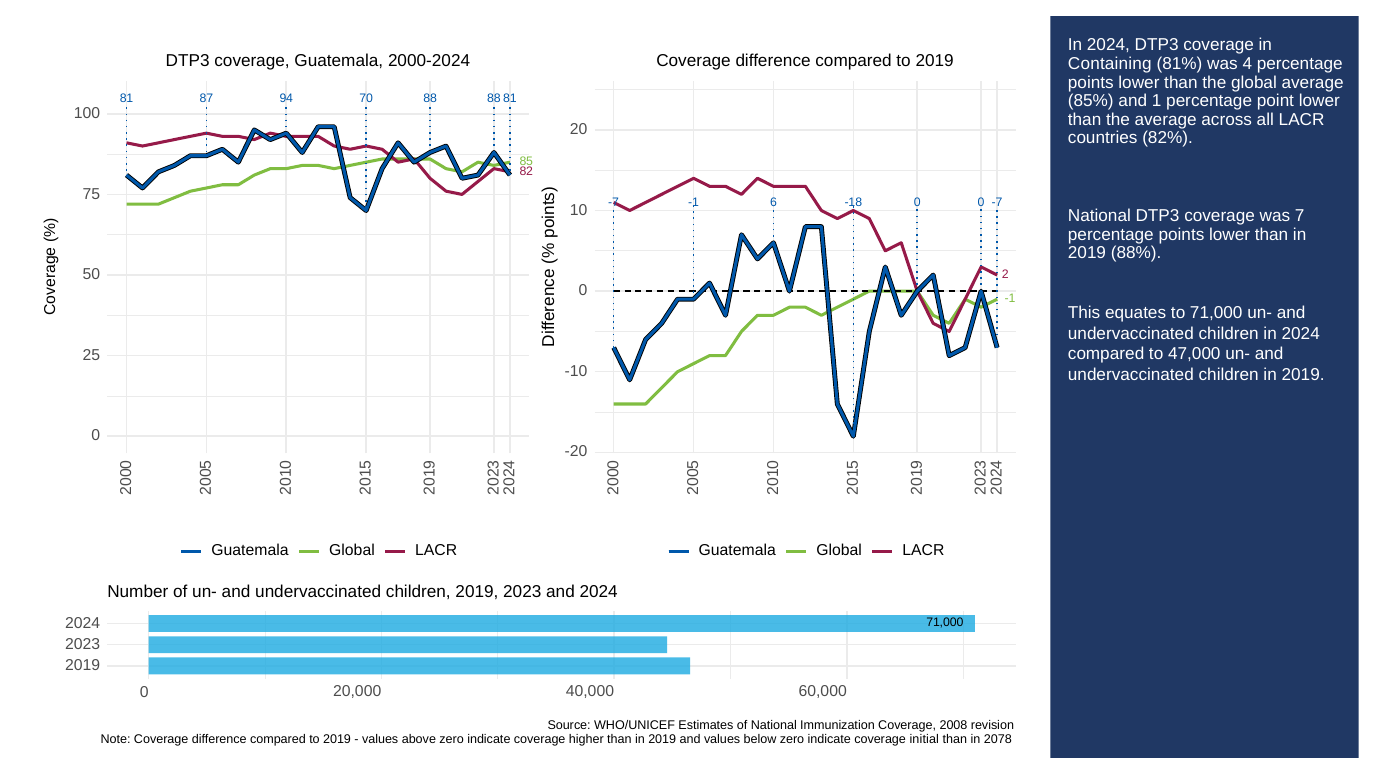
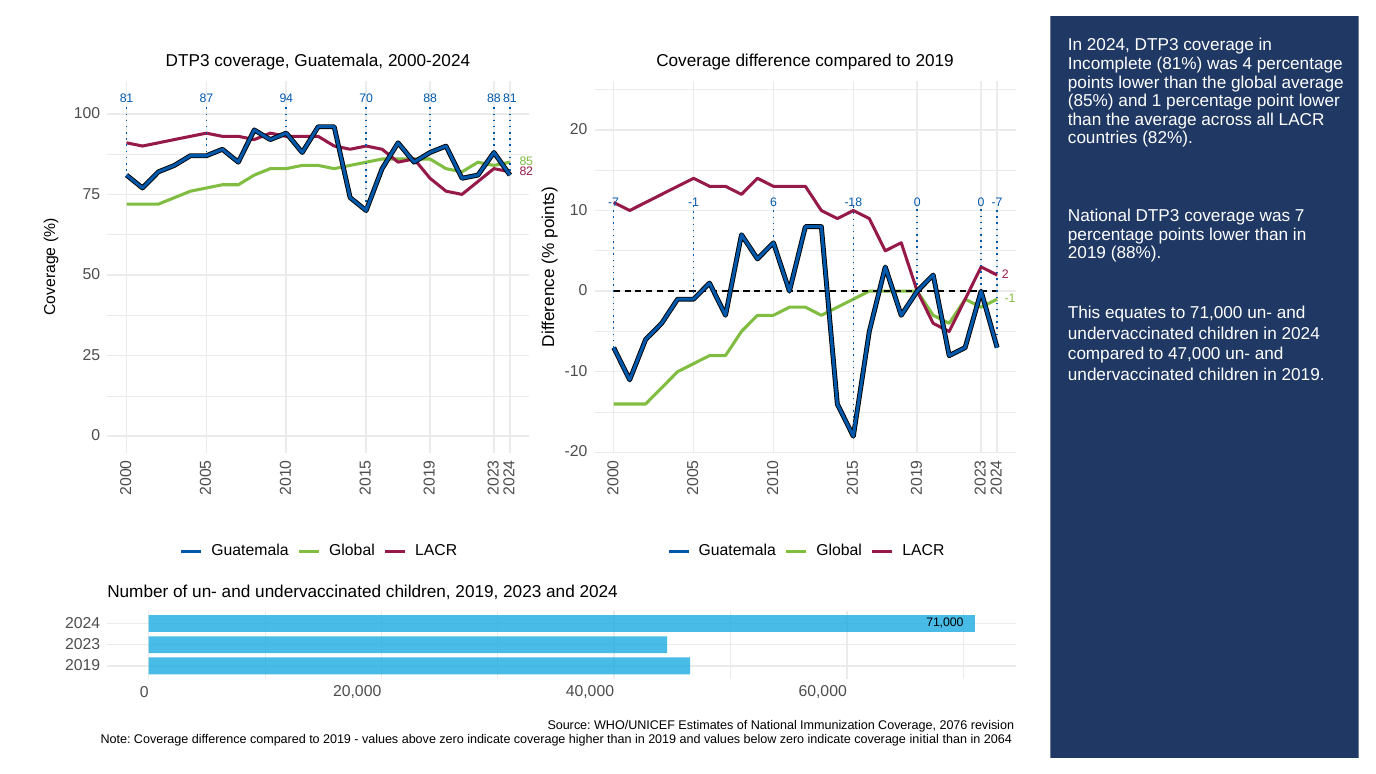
Containing: Containing -> Incomplete (1110, 64)
2008: 2008 -> 2076 (953, 725)
2078: 2078 -> 2064 (998, 739)
